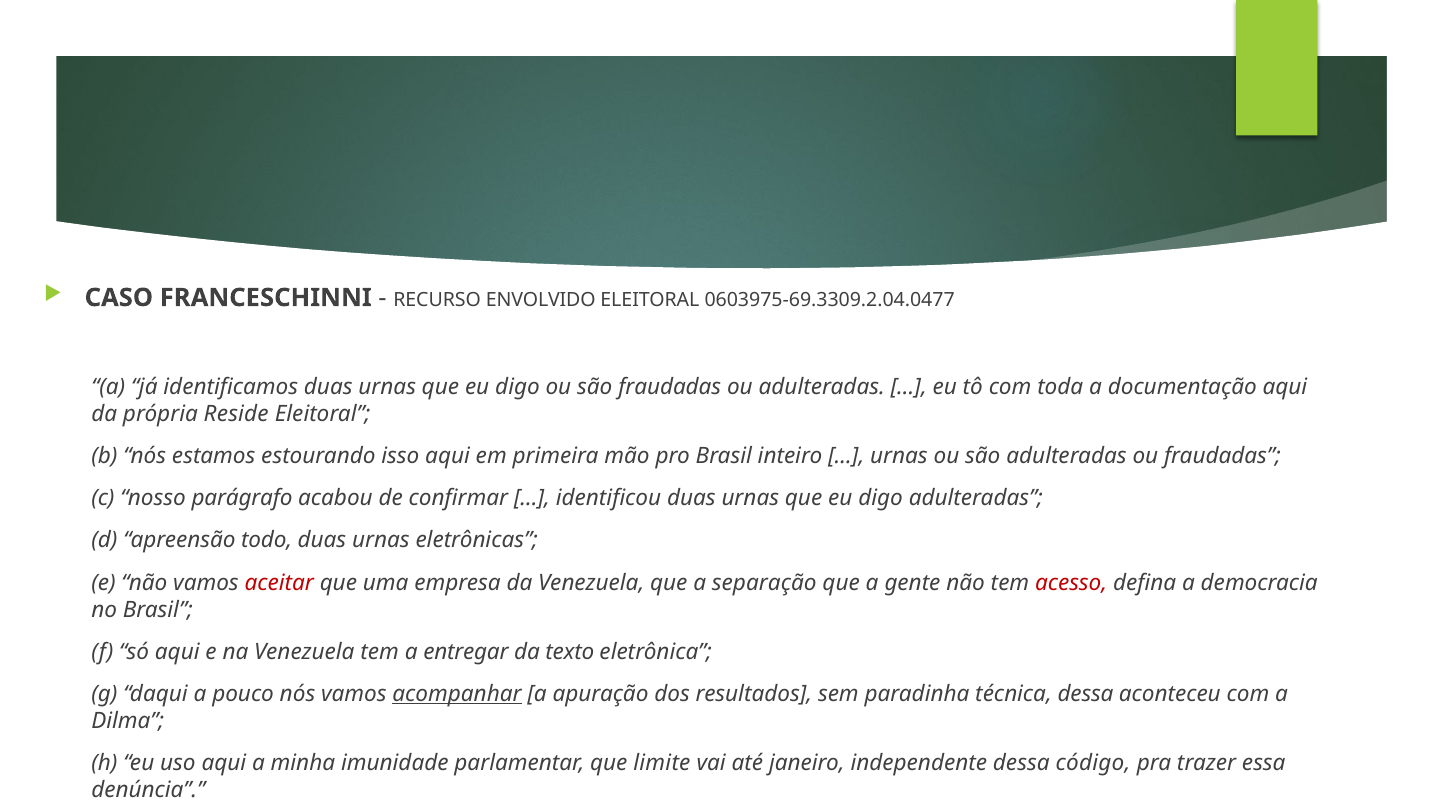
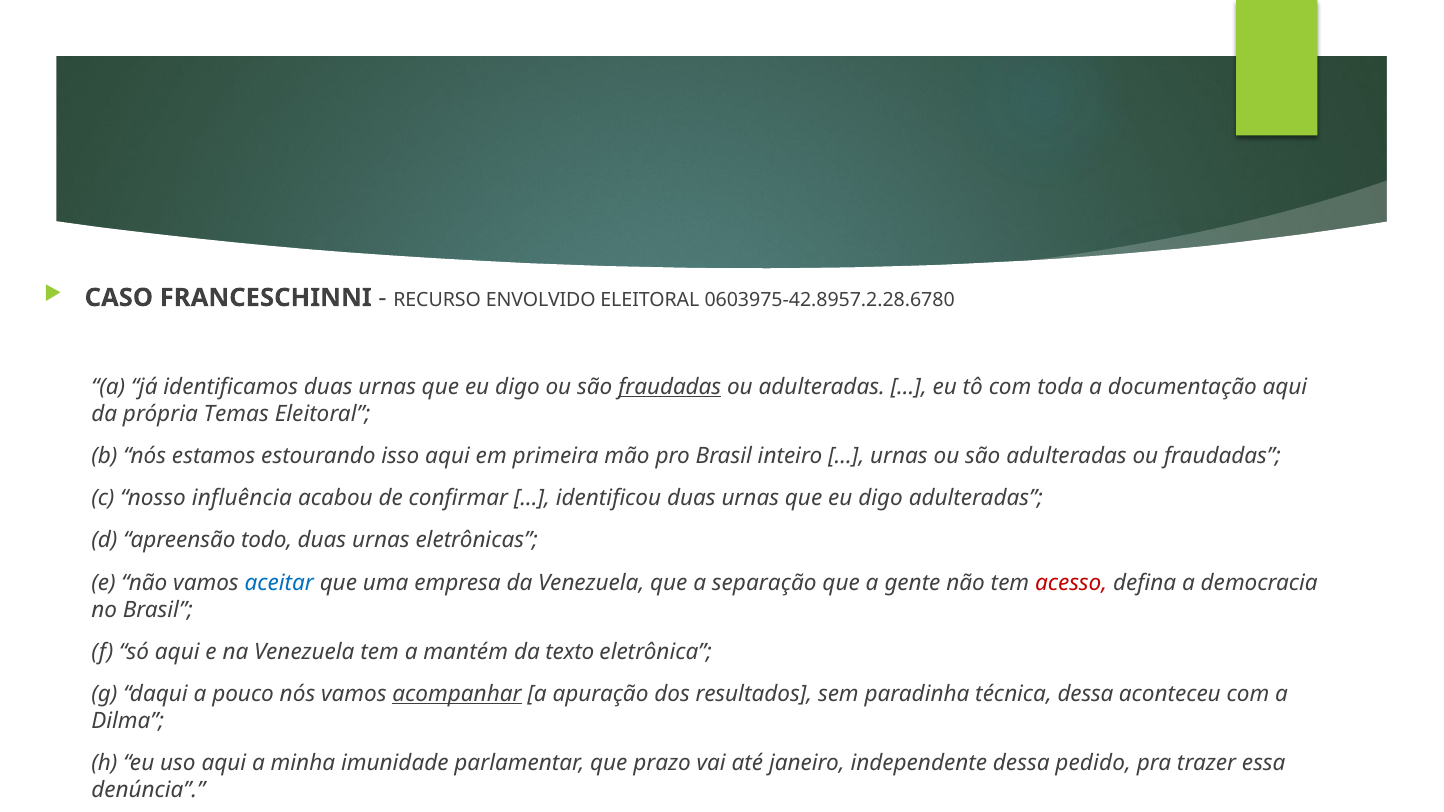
0603975-69.3309.2.04.0477: 0603975-69.3309.2.04.0477 -> 0603975-42.8957.2.28.6780 (830, 300)
fraudadas underline: none -> present (670, 387)
Reside: Reside -> Temas (236, 414)
parágrafo: parágrafo -> influência (242, 499)
aceitar colour: red -> blue (279, 583)
entregar: entregar -> mantém (466, 652)
limite: limite -> prazo (662, 763)
código: código -> pedido (1093, 763)
